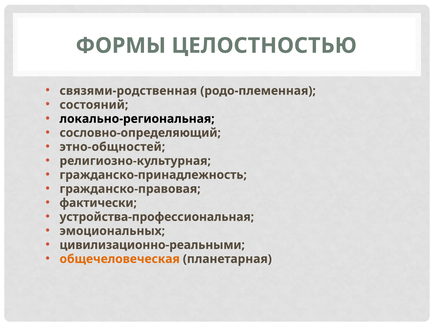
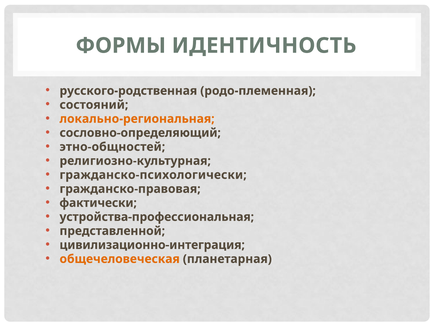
ЦЕЛОСТНОСТЬЮ: ЦЕЛОСТНОСТЬЮ -> ИДЕНТИЧНОСТЬ (264, 46)
связями-родственная: связями-родственная -> русского-родственная (128, 91)
локально-региональная colour: black -> orange (137, 119)
гражданско-принадлежность: гражданско-принадлежность -> гражданско-психологически (153, 175)
эмоциональных: эмоциональных -> представленной (112, 231)
цивилизационно-реальными: цивилизационно-реальными -> цивилизационно-интеграция (152, 245)
